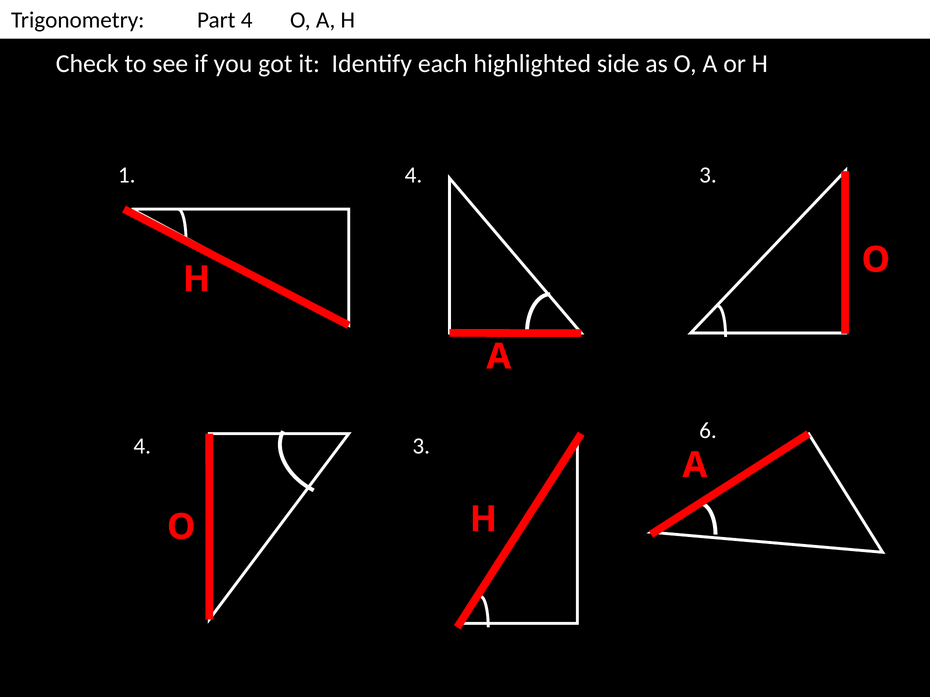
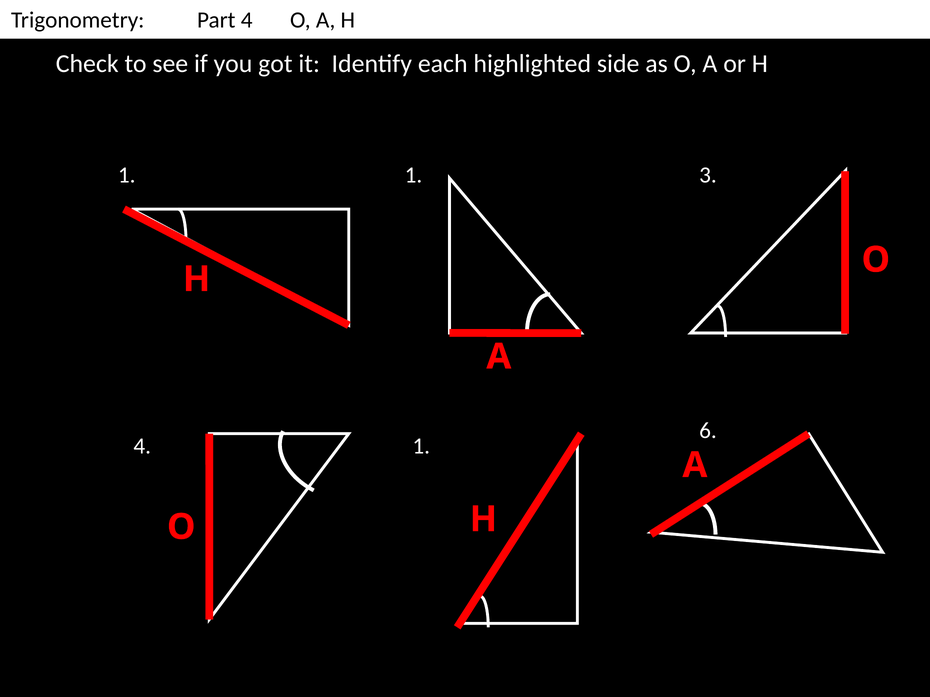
1 4: 4 -> 1 (413, 175)
3: 3 -> 1 (421, 446)
